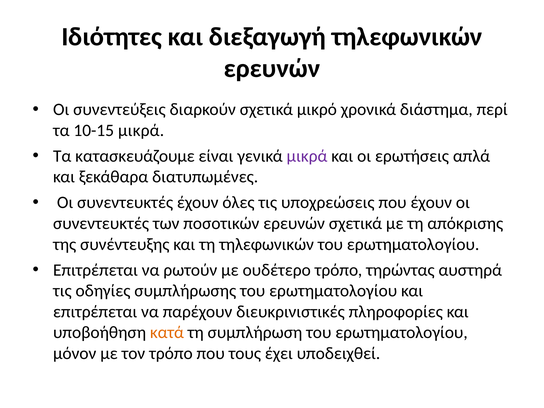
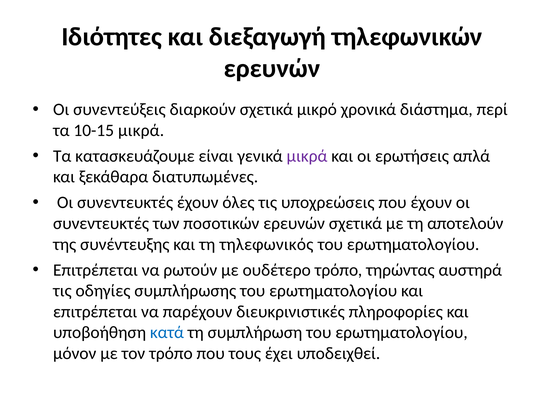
απόκρισης: απόκρισης -> αποτελούν (465, 223)
τη τηλεφωνικών: τηλεφωνικών -> τηλεφωνικός (266, 244)
κατά colour: orange -> blue (167, 332)
